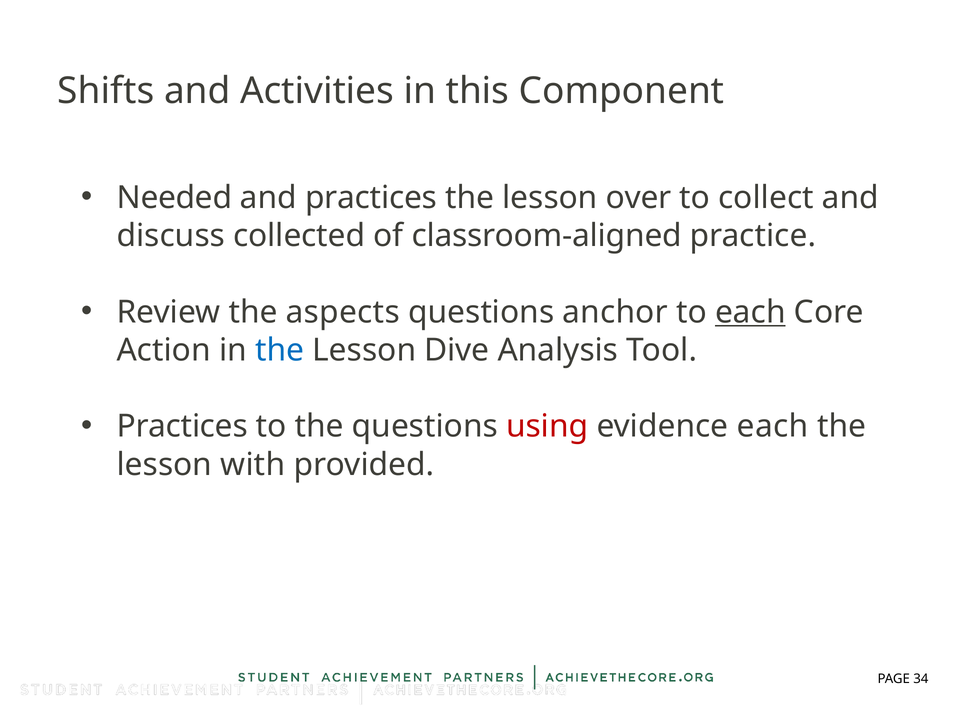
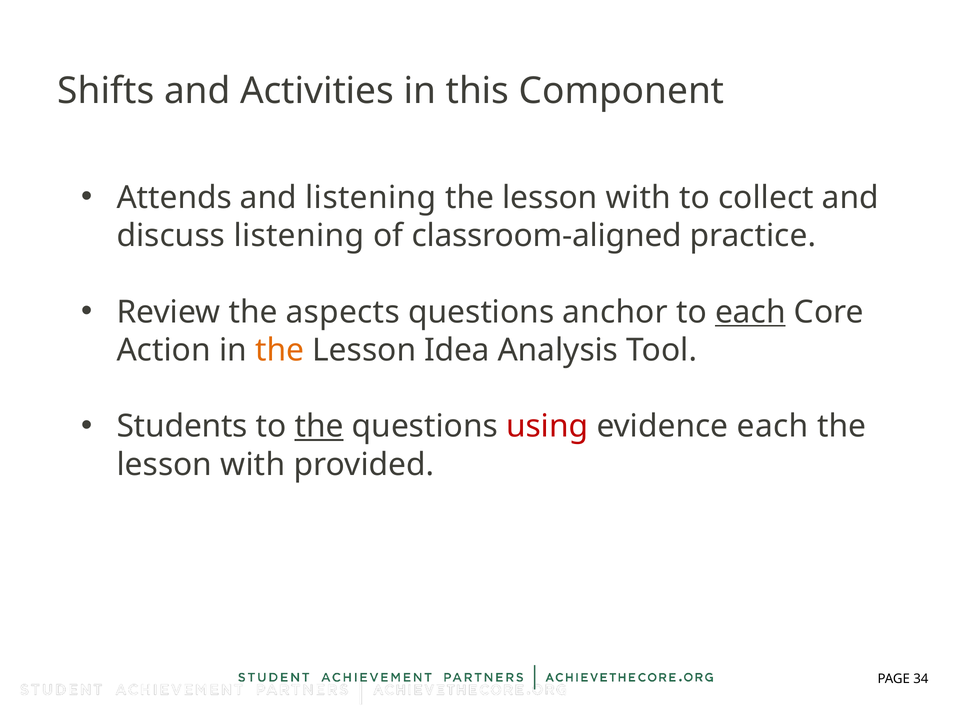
Needed: Needed -> Attends (174, 198)
and practices: practices -> listening (371, 198)
over: over -> with (638, 198)
discuss collected: collected -> listening (299, 236)
the colour: blue -> orange (280, 350)
Dive: Dive -> Idea (457, 350)
Practices: Practices -> Students (182, 426)
the underline: none -> present (319, 426)
